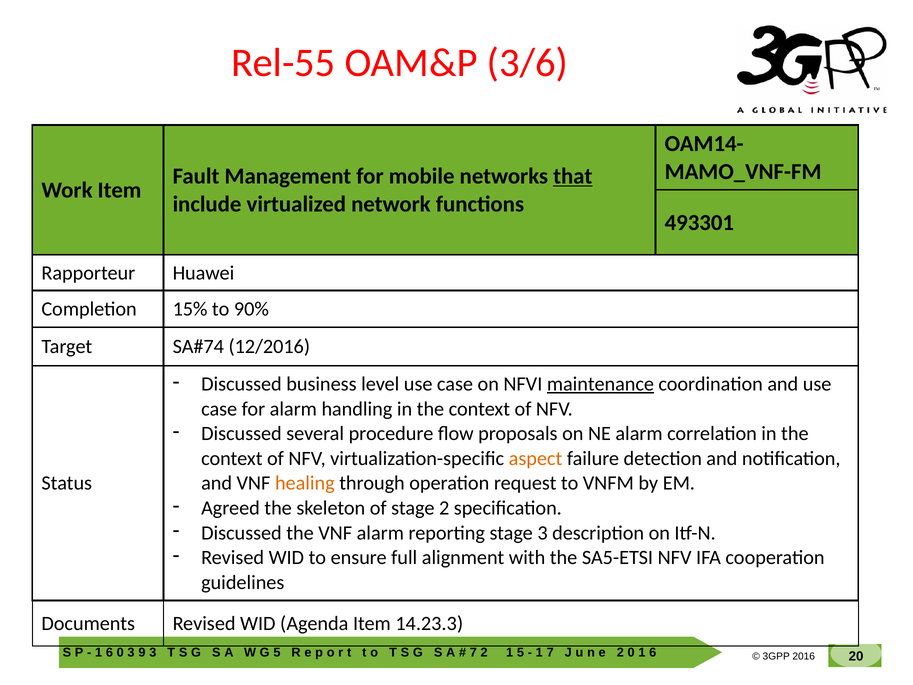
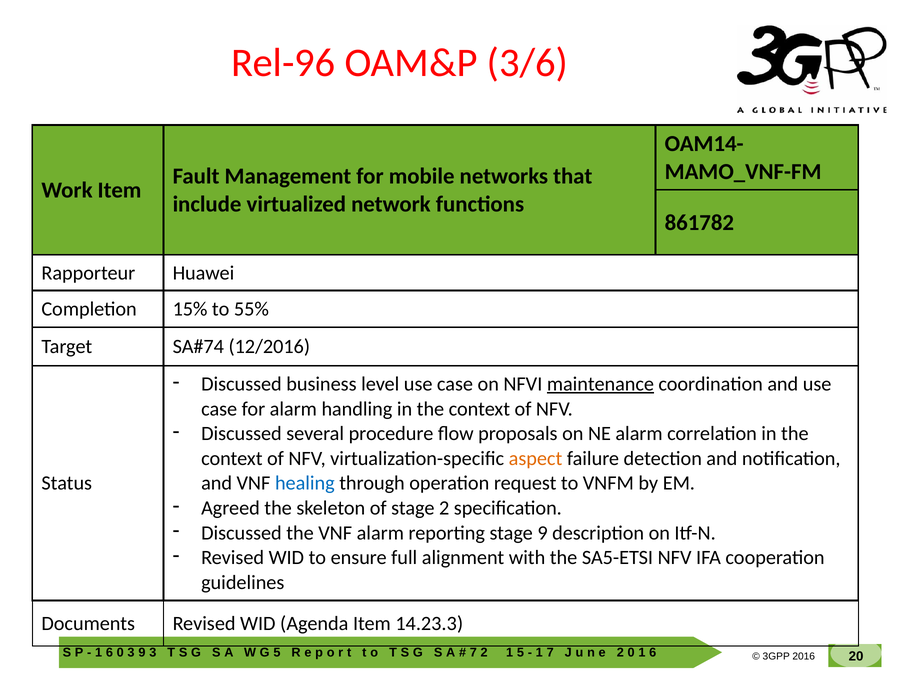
Rel-55: Rel-55 -> Rel-96 (283, 63)
that underline: present -> none (573, 176)
493301: 493301 -> 861782 (699, 223)
90%: 90% -> 55% (251, 309)
healing colour: orange -> blue (305, 483)
stage 3: 3 -> 9 (543, 533)
